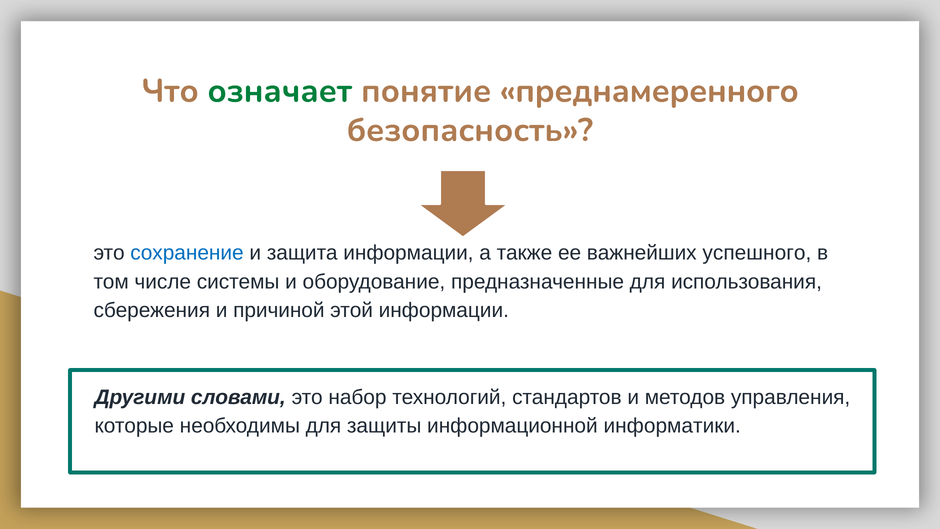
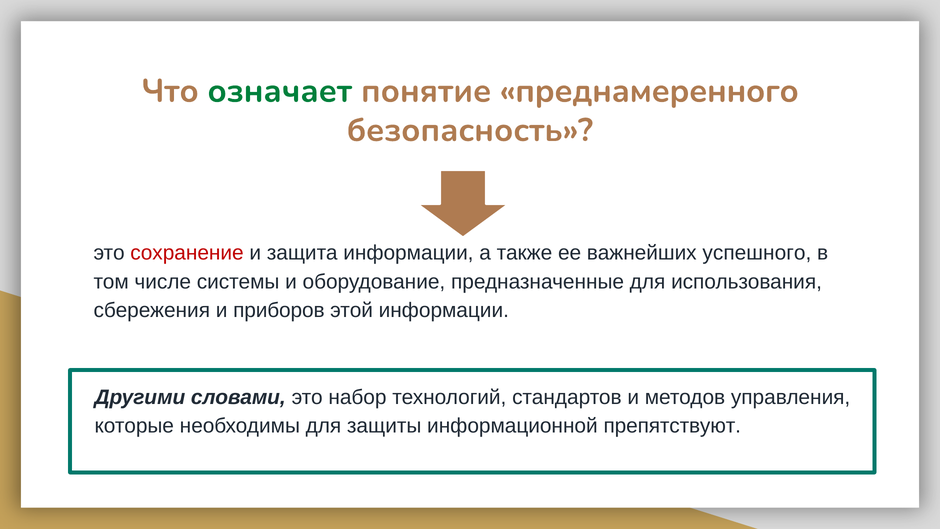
сохранение colour: blue -> red (187, 253)
причиной: причиной -> приборов (279, 310)
информатики: информатики -> препятствуют (672, 426)
